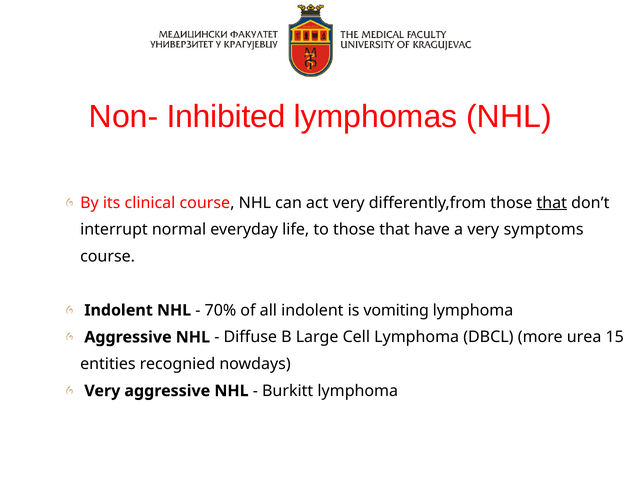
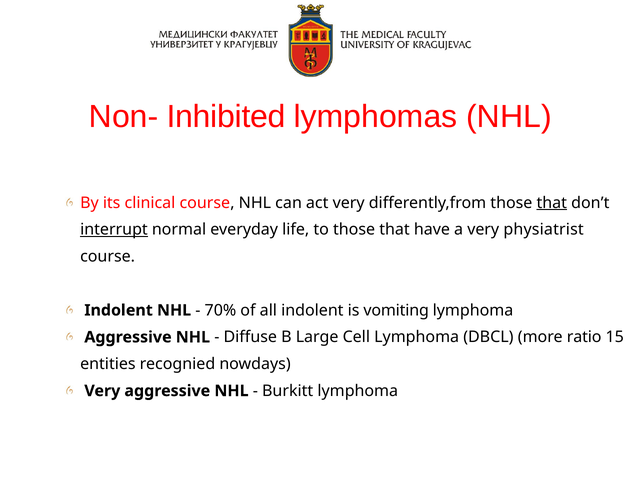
interrupt underline: none -> present (114, 230)
symptoms: symptoms -> physiatrist (544, 230)
urea: urea -> ratio (584, 338)
